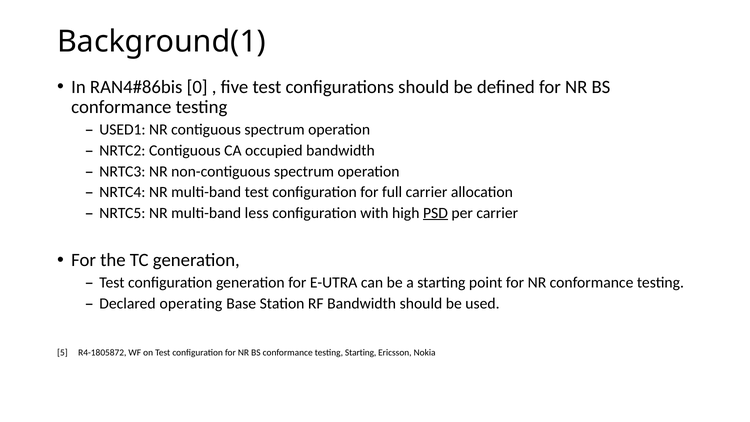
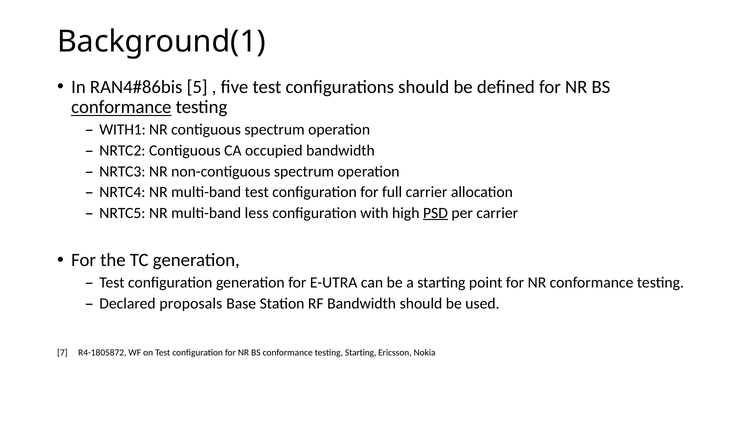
0: 0 -> 5 (197, 87)
conformance underline: none -> present (121, 107)
USED1: USED1 -> WITH1 (123, 130)
operating: operating -> proposals (191, 303)
5: 5 -> 7 (62, 353)
